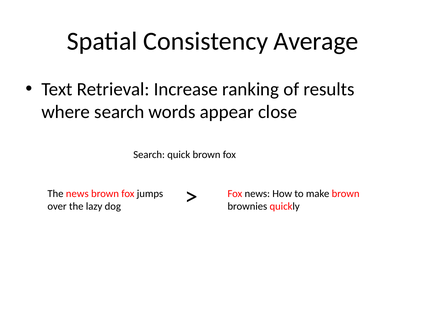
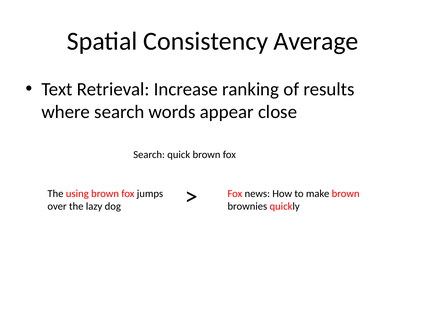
The news: news -> using (77, 193)
